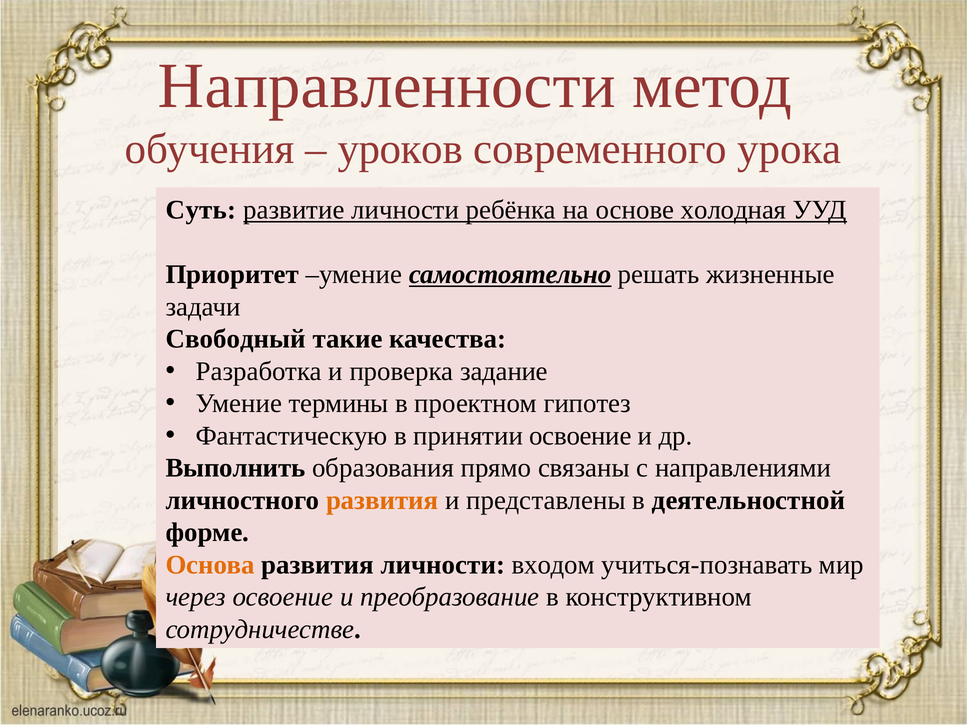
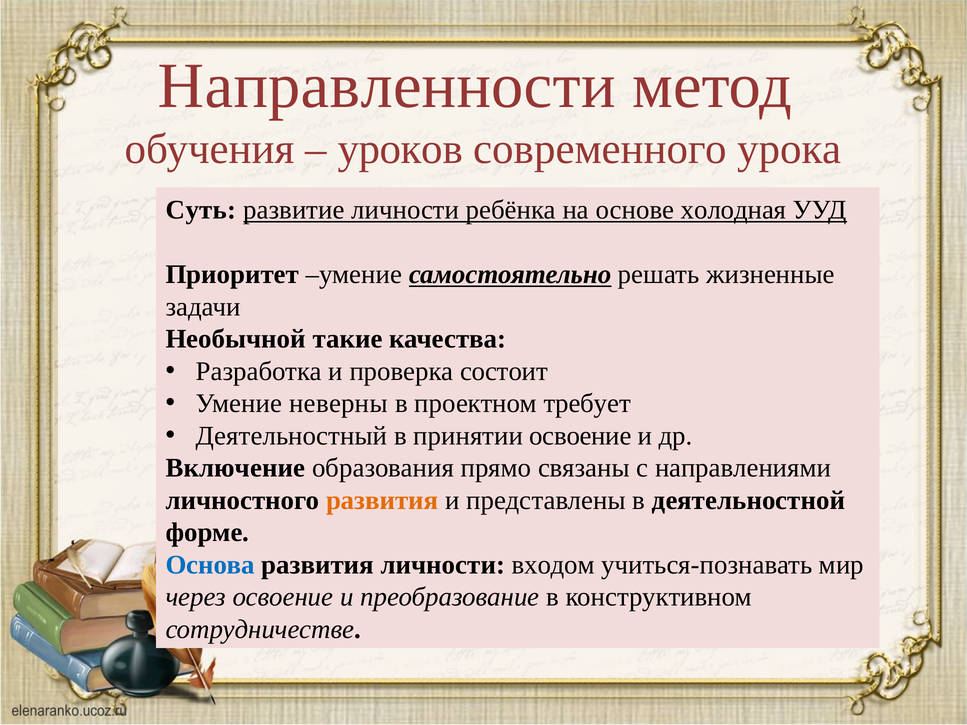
Свободный: Свободный -> Необычной (236, 339)
задание: задание -> состоит (504, 371)
термины: термины -> неверны (338, 404)
гипотез: гипотез -> требует (587, 404)
Фантастическую: Фантастическую -> Деятельностный (292, 436)
Выполнить: Выполнить -> Включение (235, 468)
Основа colour: orange -> blue (210, 565)
